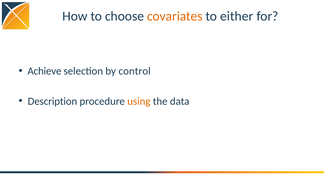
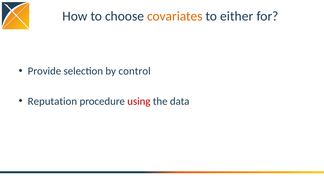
Achieve: Achieve -> Provide (44, 71)
Description: Description -> Reputation (52, 101)
using colour: orange -> red (139, 101)
